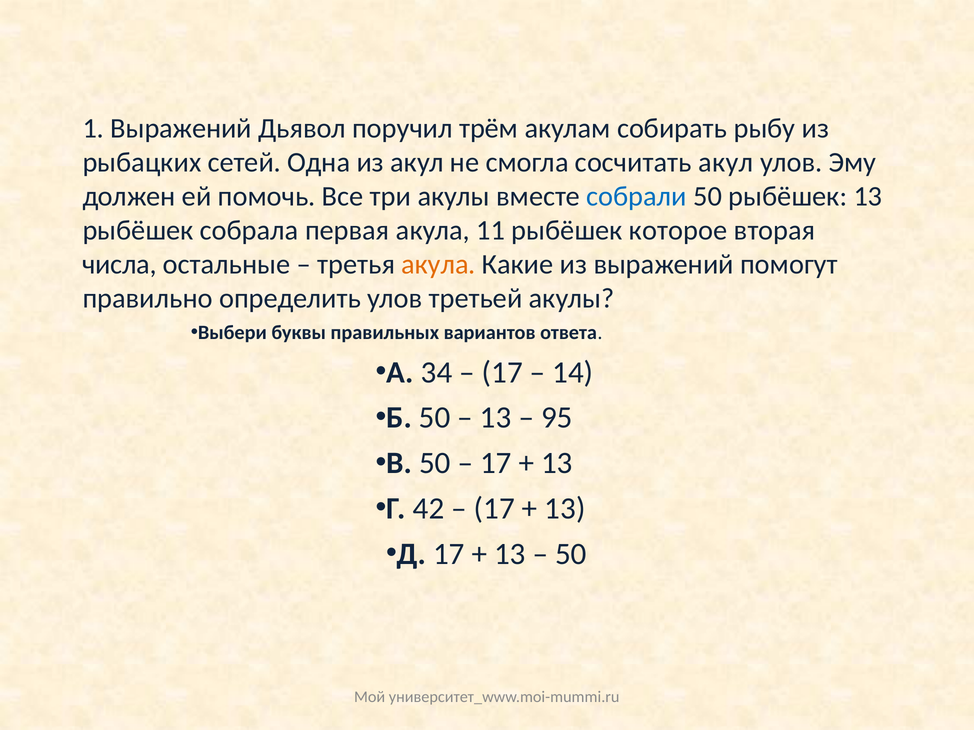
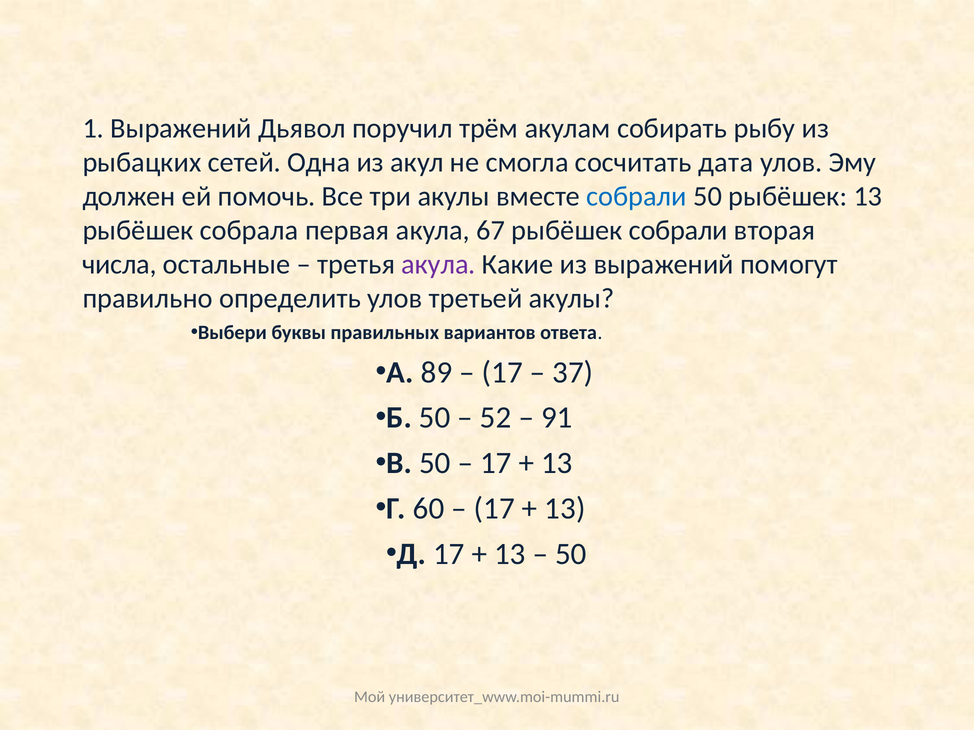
сосчитать акул: акул -> дата (726, 162)
11: 11 -> 67 (491, 231)
рыбёшек которое: которое -> собрали (678, 231)
акула colour: orange -> purple (439, 265)
34: 34 -> 89 (437, 373)
14: 14 -> 37 (573, 373)
13: 13 -> 52 (496, 418)
95: 95 -> 91 (557, 418)
42: 42 -> 60 (429, 509)
